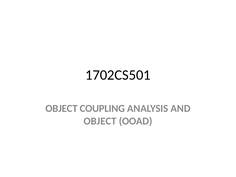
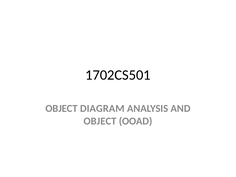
COUPLING: COUPLING -> DIAGRAM (102, 109)
